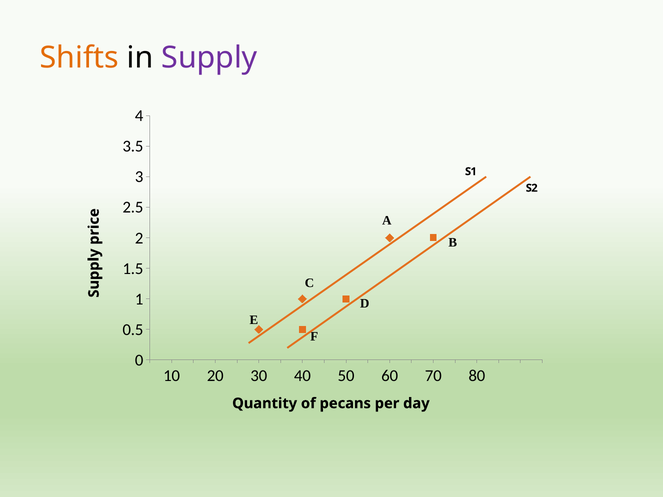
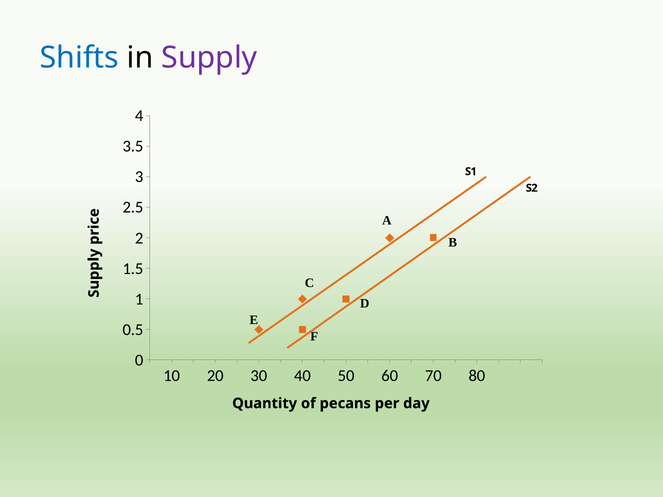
Shifts colour: orange -> blue (79, 58)
